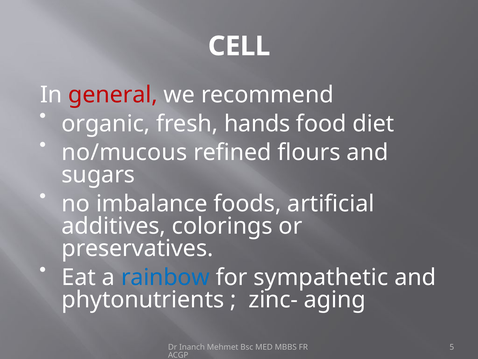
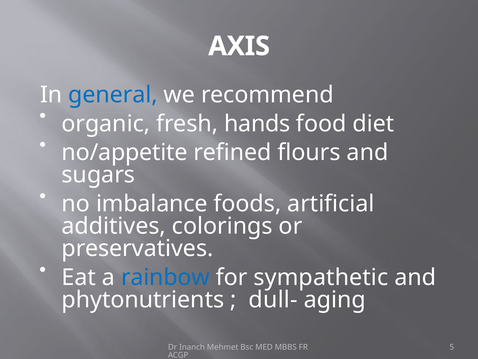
CELL: CELL -> AXIS (239, 46)
general colour: red -> blue (113, 95)
no/mucous: no/mucous -> no/appetite (125, 152)
zinc-: zinc- -> dull- (273, 299)
